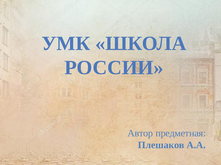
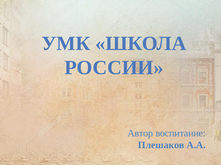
предметная: предметная -> воспитание (181, 134)
